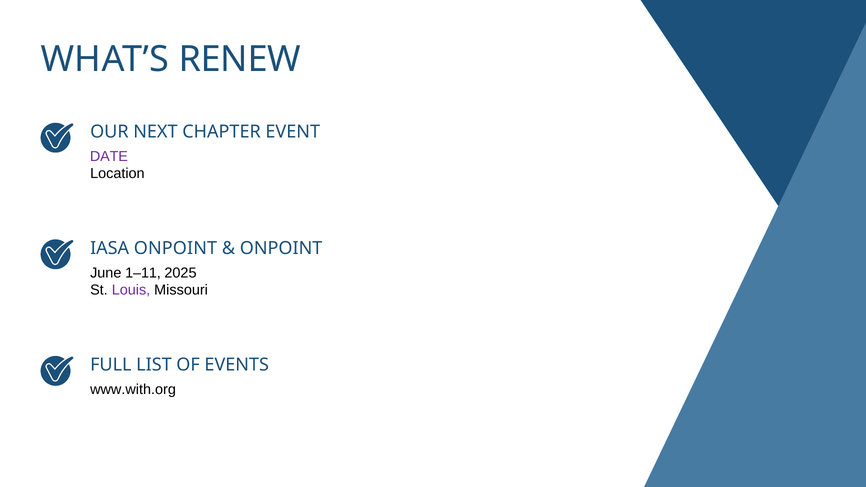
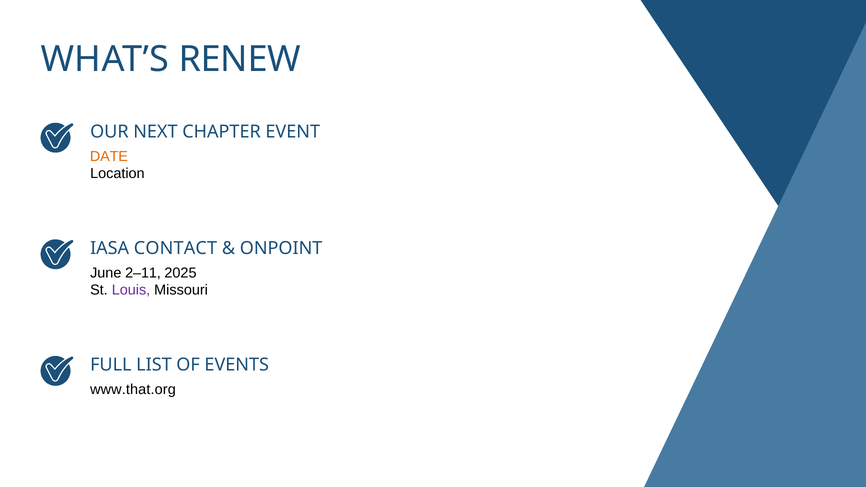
DATE colour: purple -> orange (109, 156)
IASA ONPOINT: ONPOINT -> CONTACT (175, 248)
1–11: 1–11 -> 2–11 (143, 273)
www.with.org: www.with.org -> www.that.org (133, 390)
